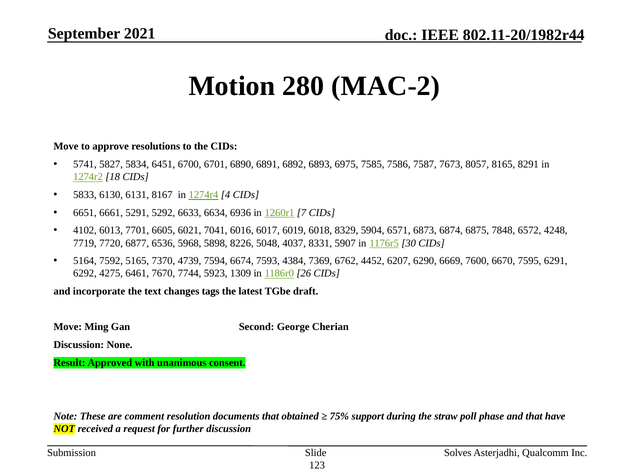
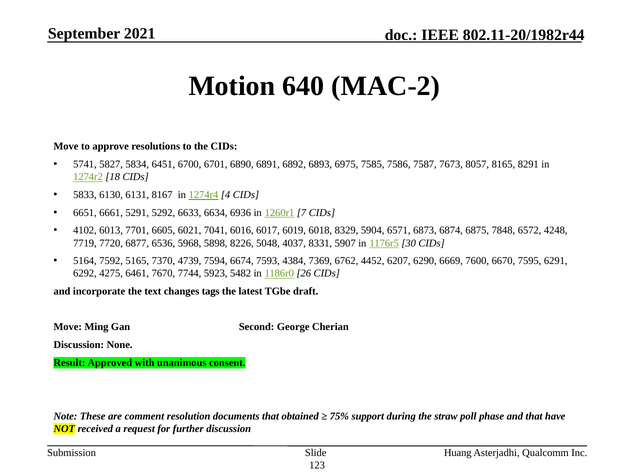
280: 280 -> 640 (303, 86)
1309: 1309 -> 5482 (241, 273)
Solves: Solves -> Huang (458, 452)
